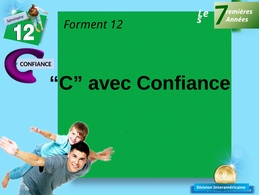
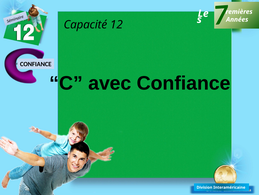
Forment: Forment -> Capacité (85, 25)
